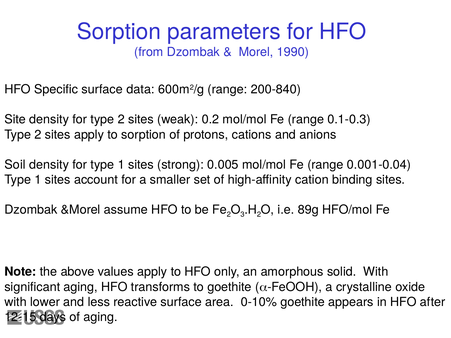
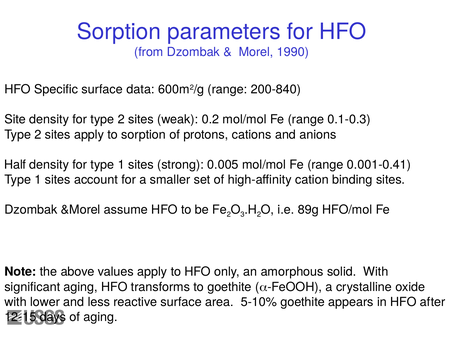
Soil: Soil -> Half (15, 165)
0.001-0.04: 0.001-0.04 -> 0.001-0.41 (379, 165)
0-10%: 0-10% -> 5-10% (259, 302)
